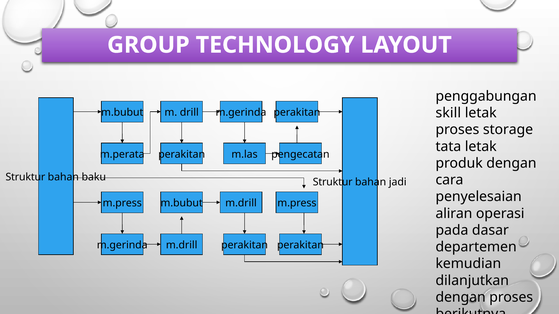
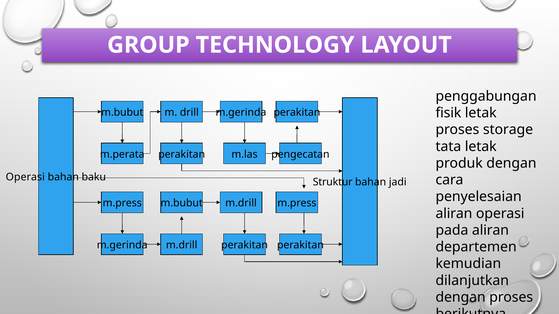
skill: skill -> fisik (448, 113)
Struktur: Struktur -> Operasi (25, 177)
pada dasar: dasar -> aliran (490, 231)
